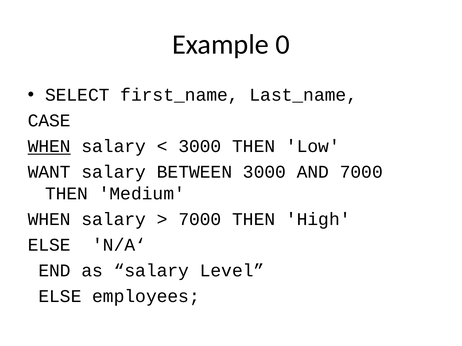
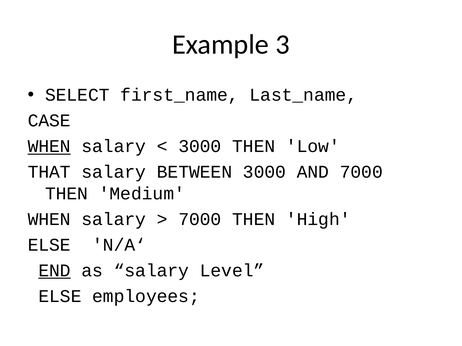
0: 0 -> 3 (282, 45)
WANT: WANT -> THAT (49, 172)
END underline: none -> present (55, 271)
